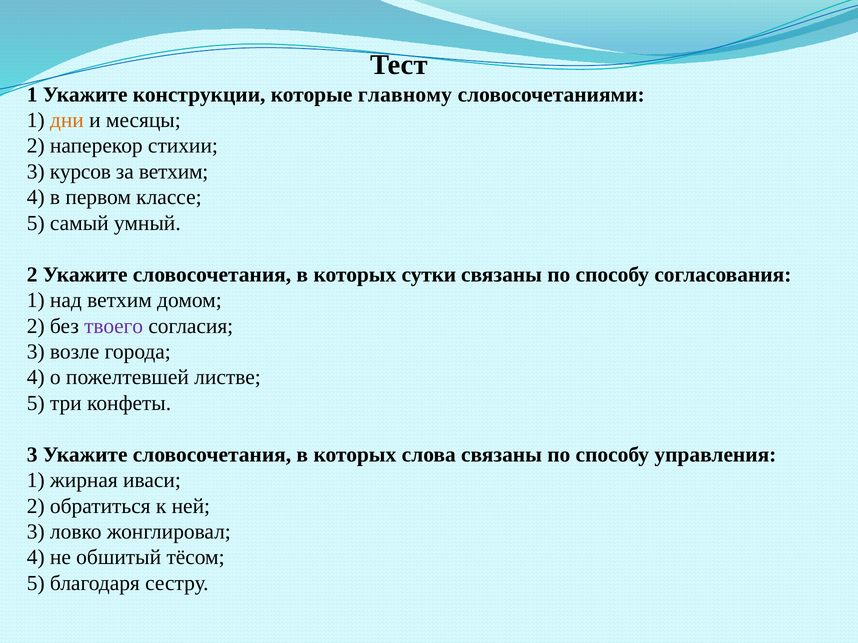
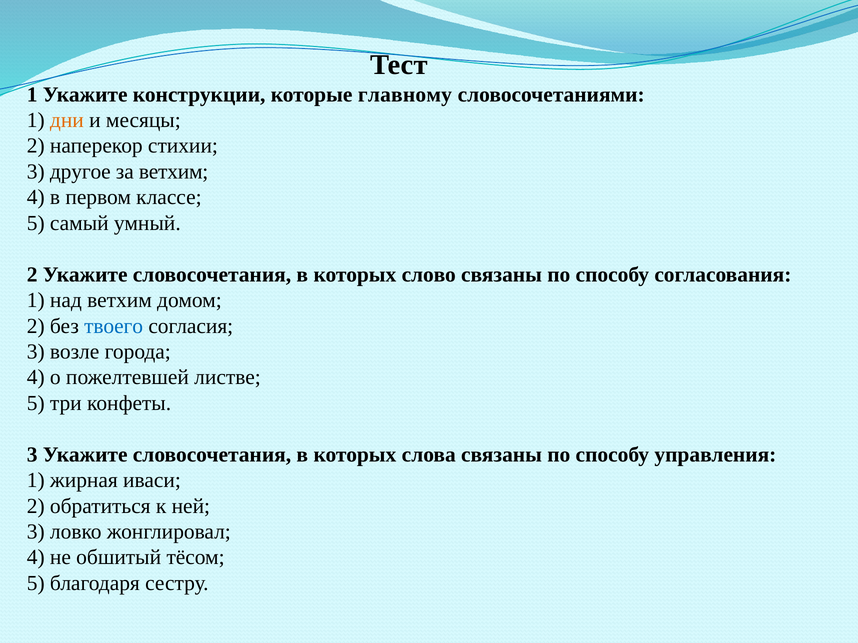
курсов: курсов -> другое (80, 172)
сутки: сутки -> слово (429, 275)
твоего colour: purple -> blue (114, 326)
